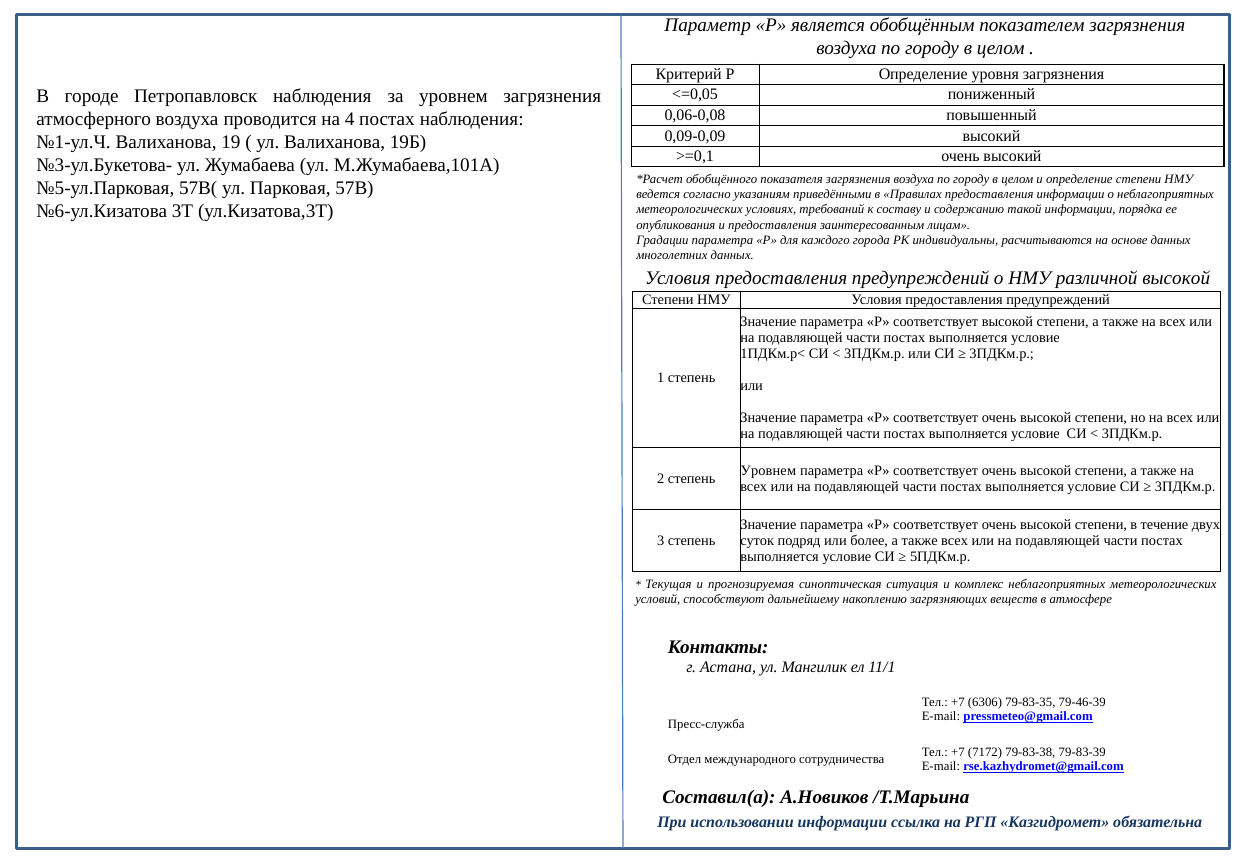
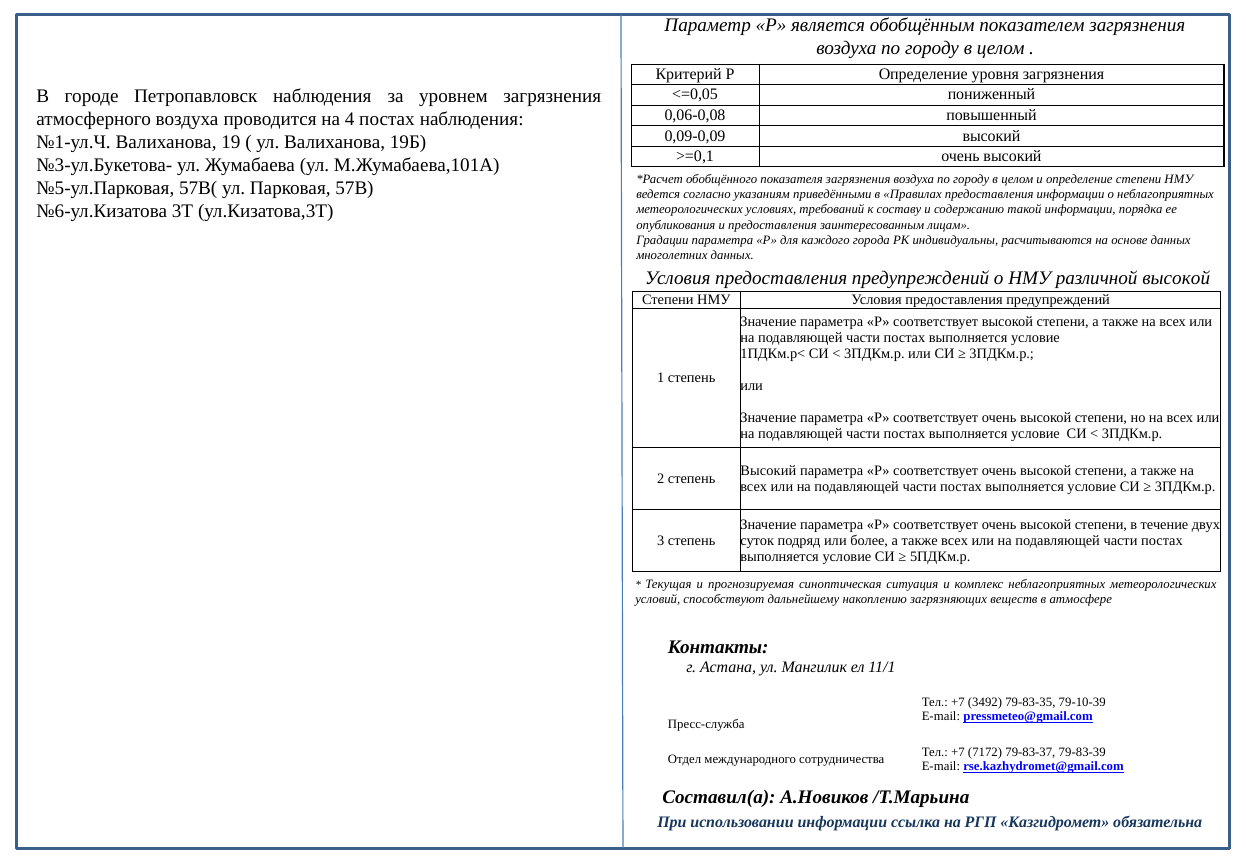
Уровнем: Уровнем -> Высокий (768, 470)
6306: 6306 -> 3492 (985, 702)
79-46-39: 79-46-39 -> 79-10-39 (1082, 702)
79-83-38: 79-83-38 -> 79-83-37 (1030, 752)
